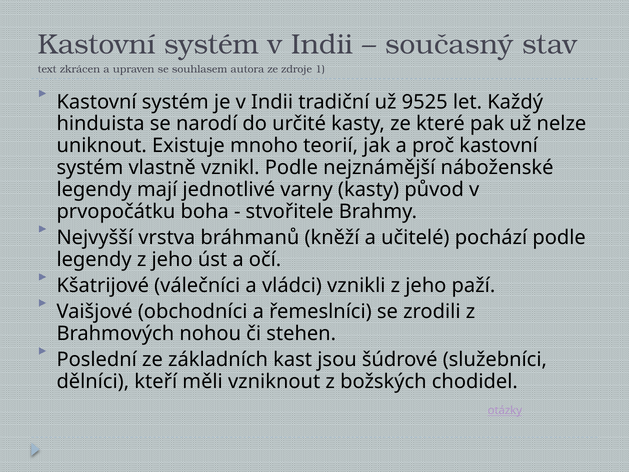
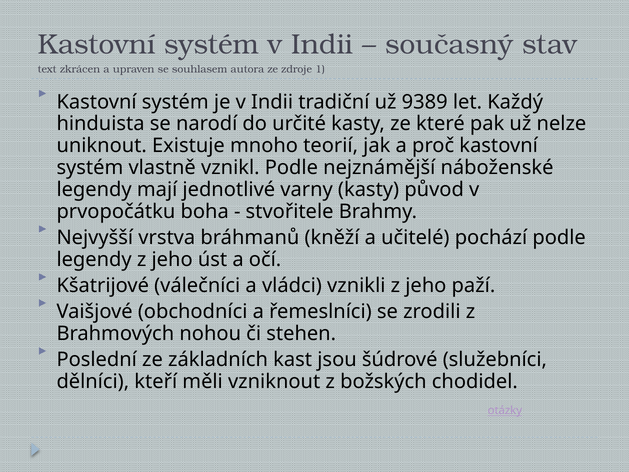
9525: 9525 -> 9389 (425, 102)
